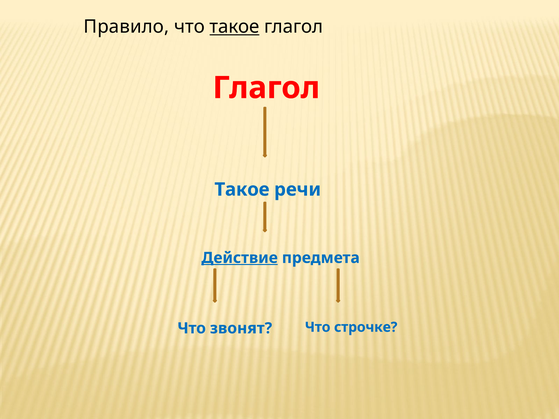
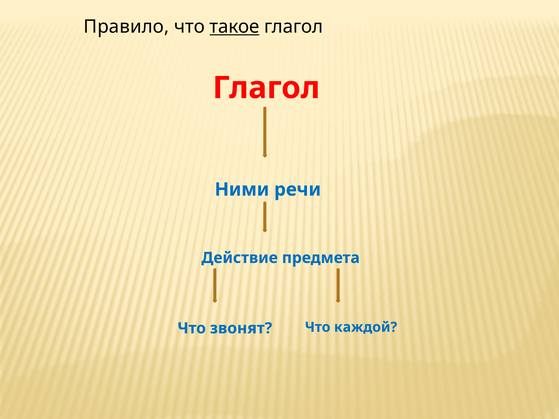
Такое: Такое -> Ними (242, 190)
Действие underline: present -> none (240, 258)
строчке: строчке -> каждой (366, 327)
